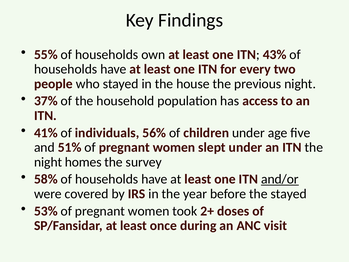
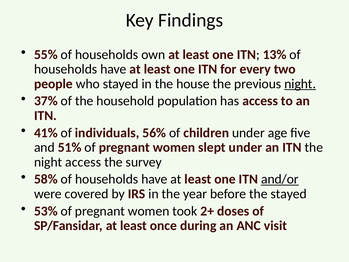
43%: 43% -> 13% (275, 54)
night underline: none -> present (300, 84)
night homes: homes -> access (83, 162)
